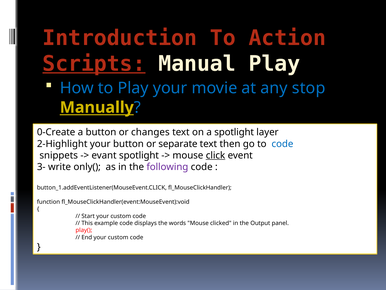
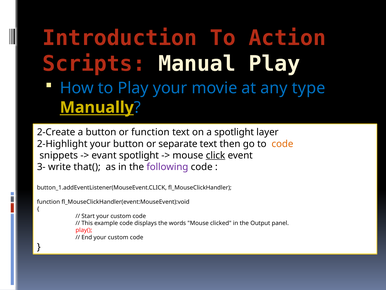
Scripts underline: present -> none (94, 64)
stop: stop -> type (309, 88)
0-Create: 0-Create -> 2-Create (56, 132)
or changes: changes -> function (150, 132)
code colour: blue -> orange (282, 144)
only(: only( -> that( (87, 167)
